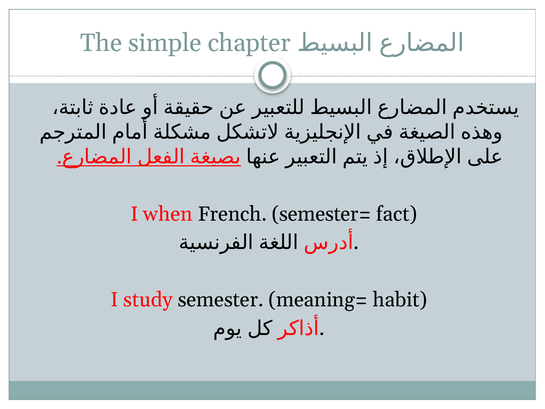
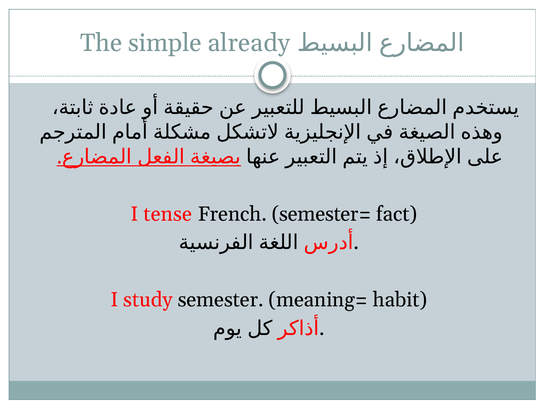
chapter: chapter -> already (249, 43)
when: when -> tense (168, 214)
